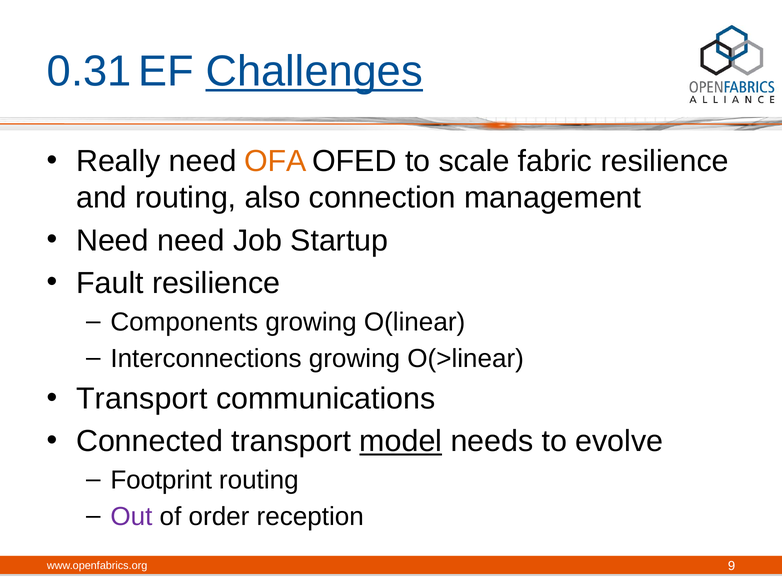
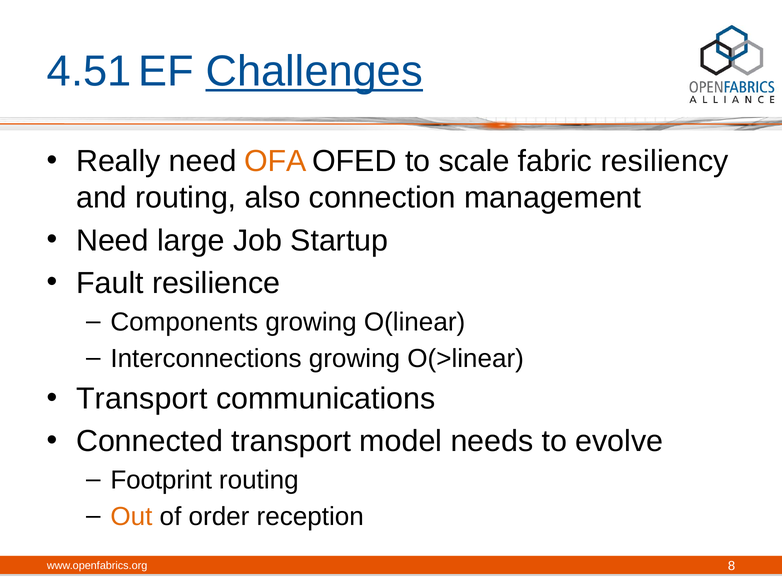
0.31: 0.31 -> 4.51 (89, 71)
fabric resilience: resilience -> resiliency (665, 161)
Need need: need -> large (191, 240)
model underline: present -> none (401, 441)
Out colour: purple -> orange (131, 516)
9: 9 -> 8 (732, 565)
